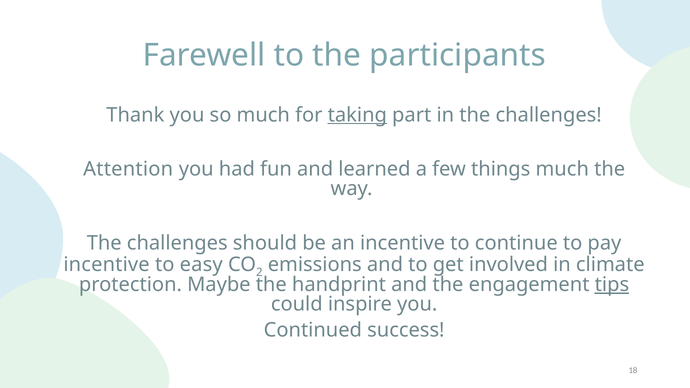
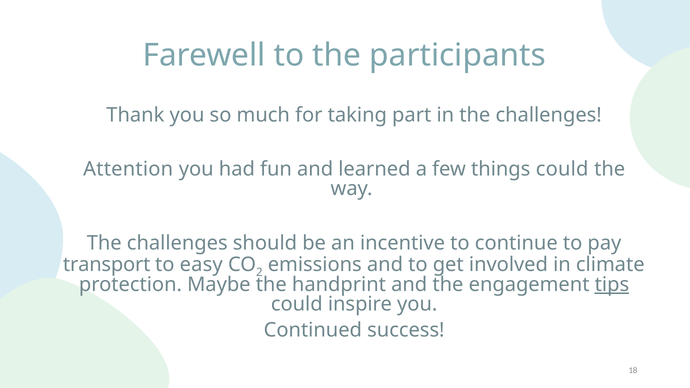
taking underline: present -> none (357, 115)
things much: much -> could (562, 169)
incentive: incentive -> transport (107, 265)
